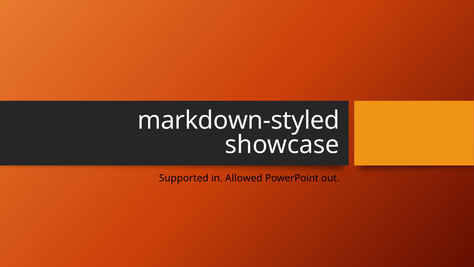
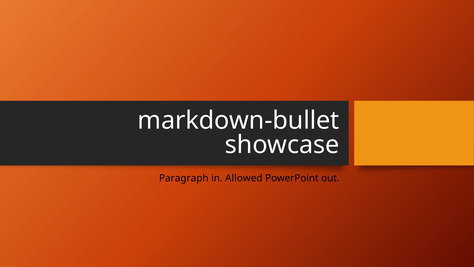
markdown-styled: markdown-styled -> markdown-bullet (238, 120)
Supported: Supported -> Paragraph (184, 178)
